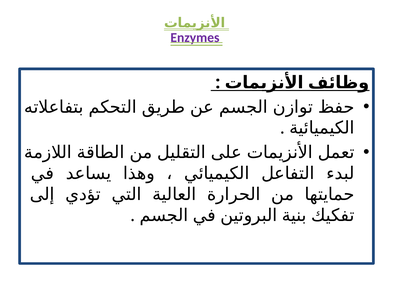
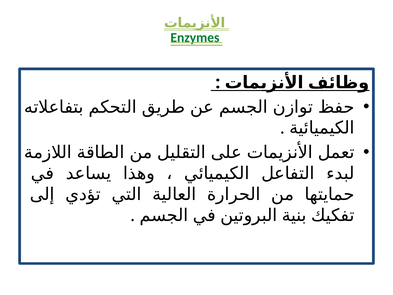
Enzymes colour: purple -> green (195, 38)
